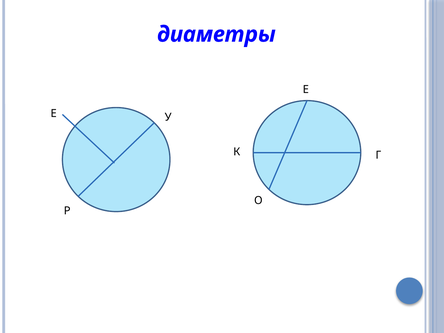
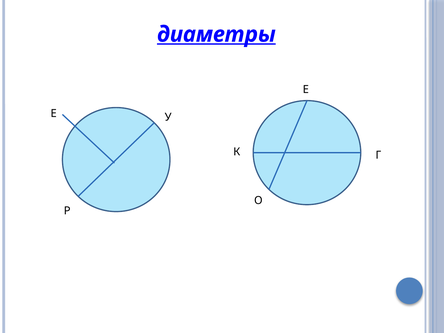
диаметры underline: none -> present (216, 34)
